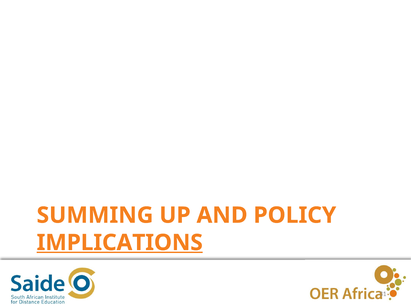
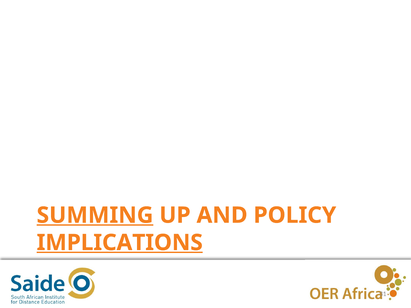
SUMMING underline: none -> present (95, 215)
